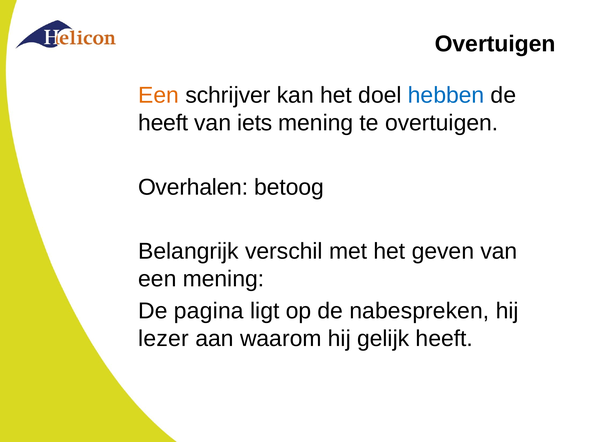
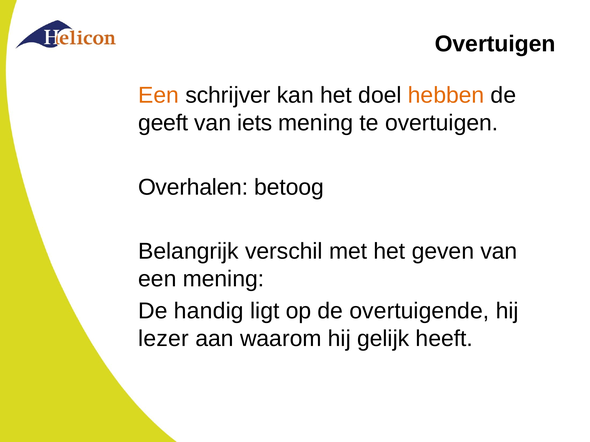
hebben colour: blue -> orange (446, 96)
heeft: heeft -> geeft (163, 123)
pagina: pagina -> handig (209, 311)
nabespreken: nabespreken -> overtuigende (419, 311)
